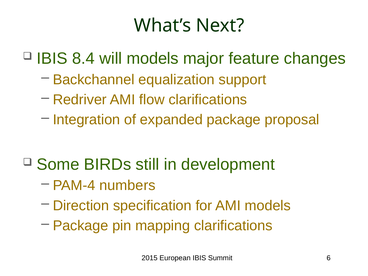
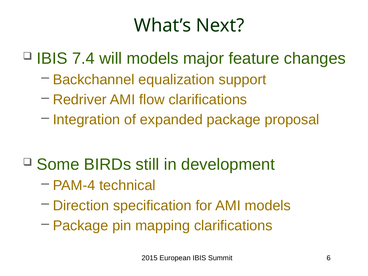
8.4: 8.4 -> 7.4 (83, 58)
numbers: numbers -> technical (127, 186)
